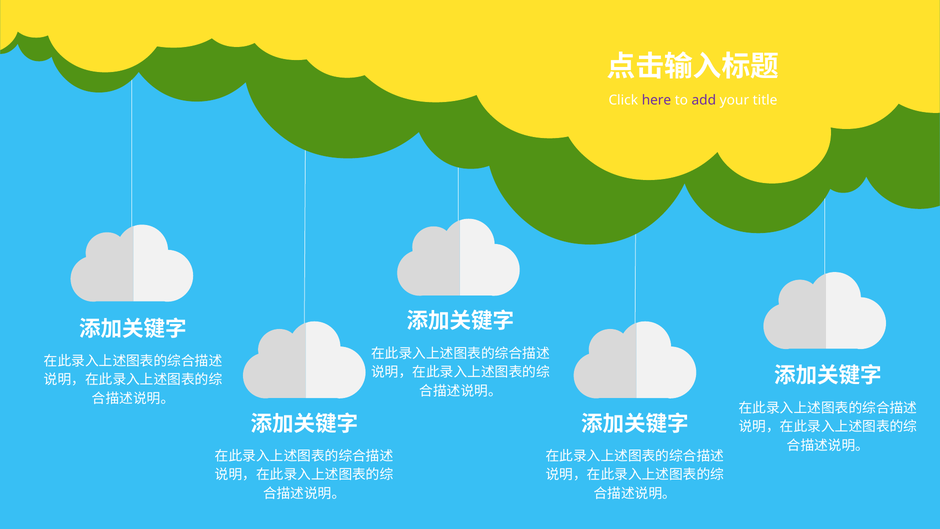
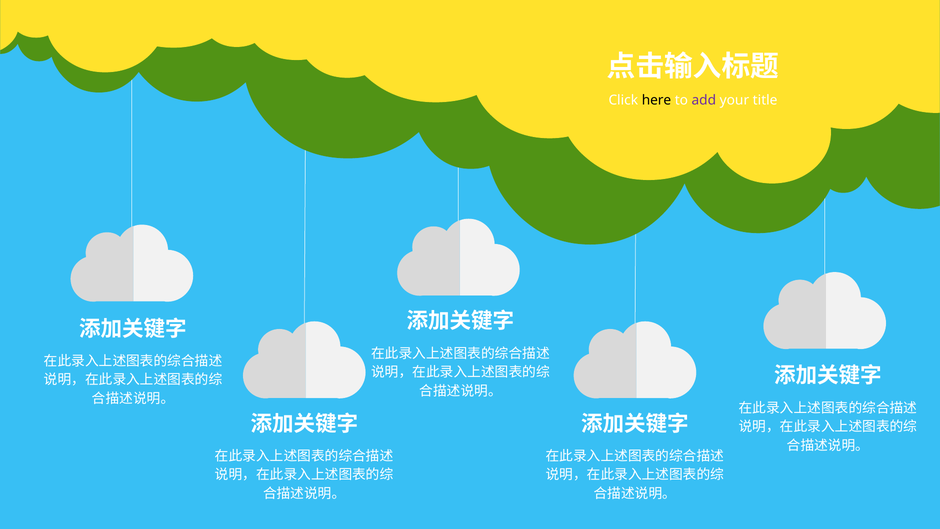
here colour: purple -> black (656, 100)
